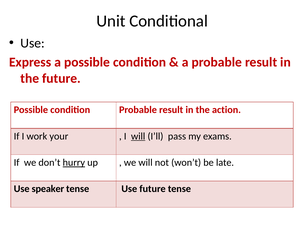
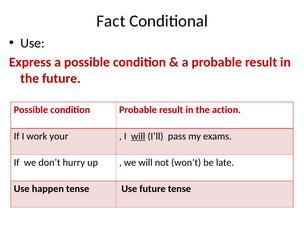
Unit: Unit -> Fact (111, 21)
hurry underline: present -> none (74, 162)
speaker: speaker -> happen (48, 189)
